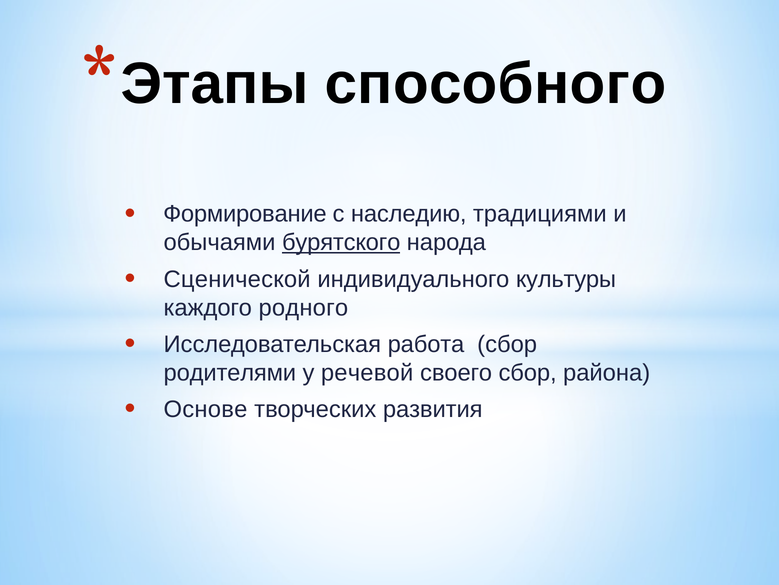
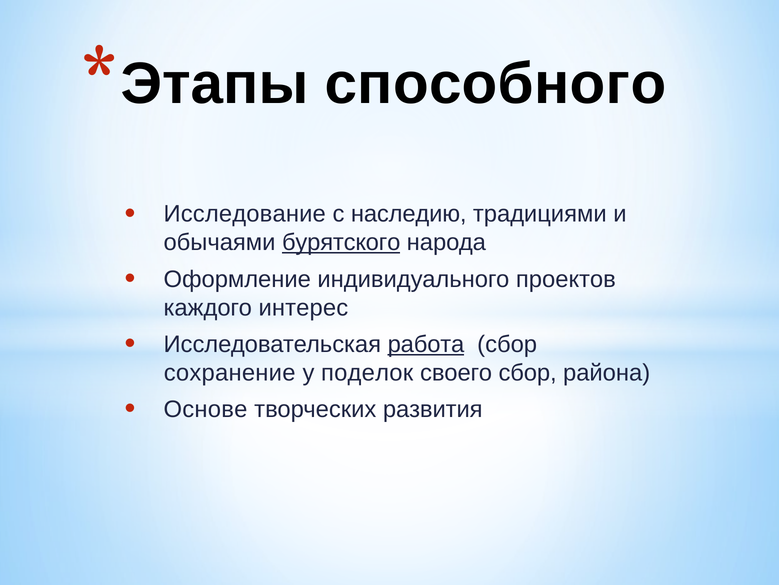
Формирование: Формирование -> Исследование (245, 214)
Сценической: Сценической -> Оформление (237, 279)
культуры: культуры -> проектов (566, 279)
родного: родного -> интерес (303, 307)
работа underline: none -> present (426, 344)
родителями: родителями -> сохранение (230, 372)
речевой: речевой -> поделок (367, 372)
